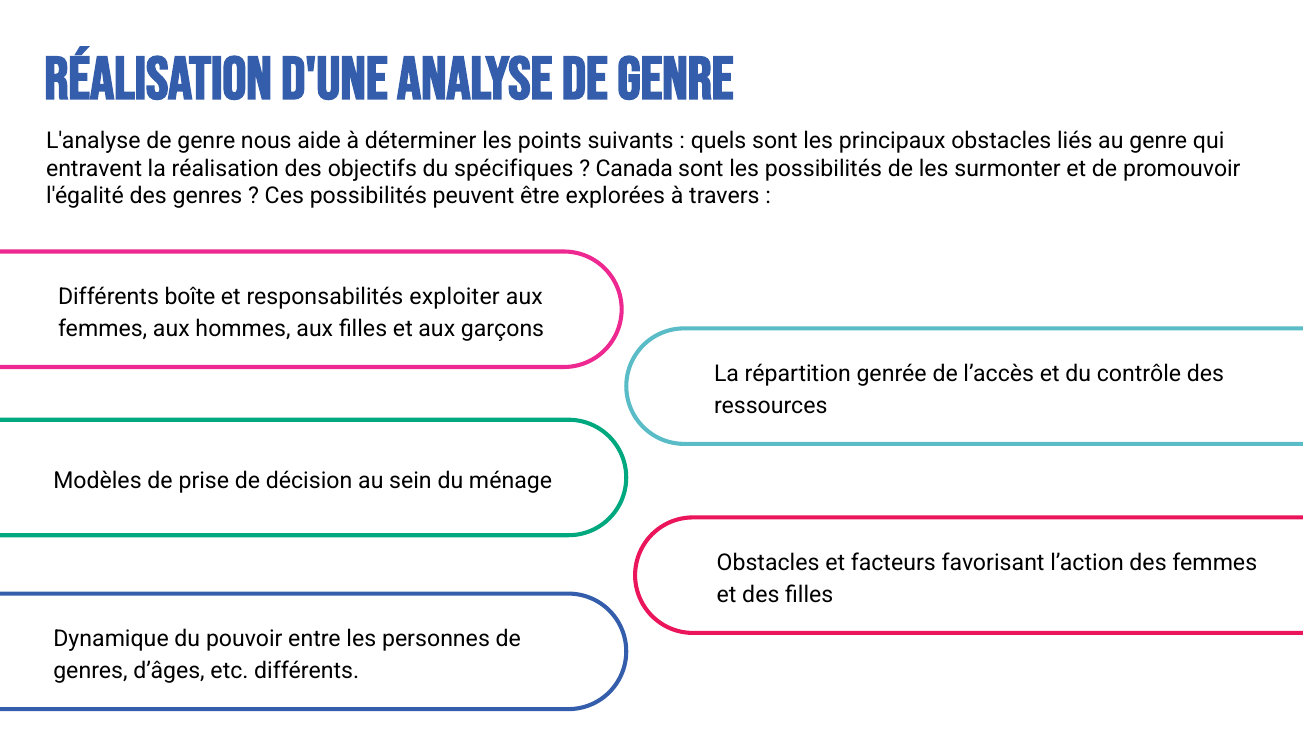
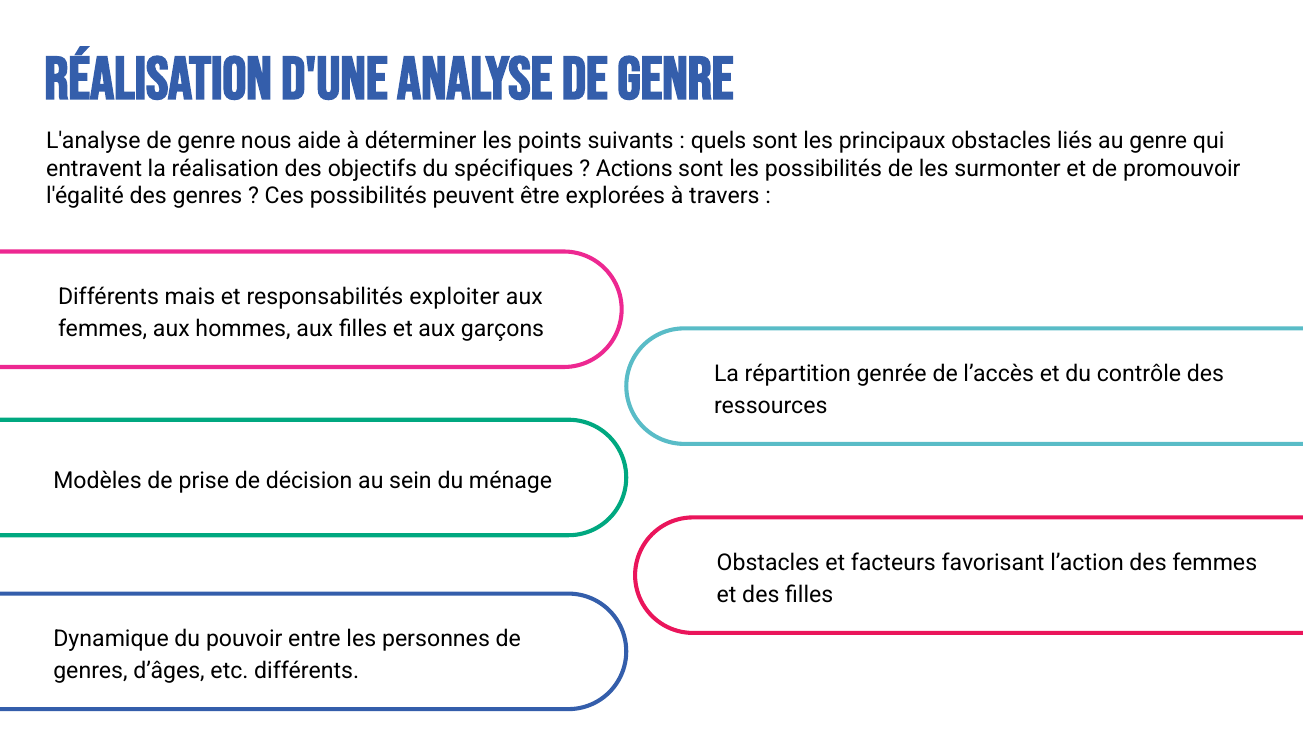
Canada: Canada -> Actions (634, 169)
boîte: boîte -> mais (190, 297)
